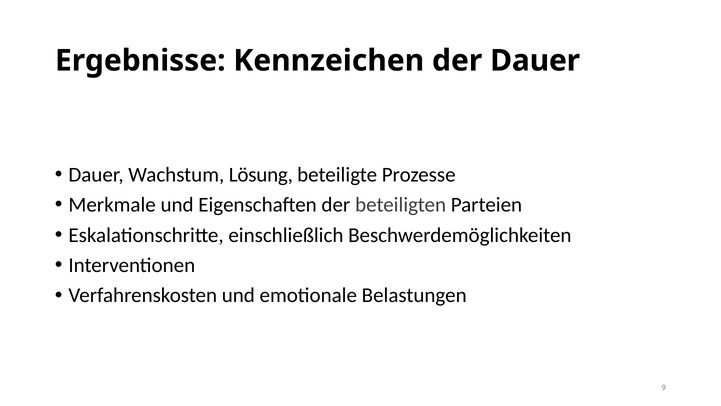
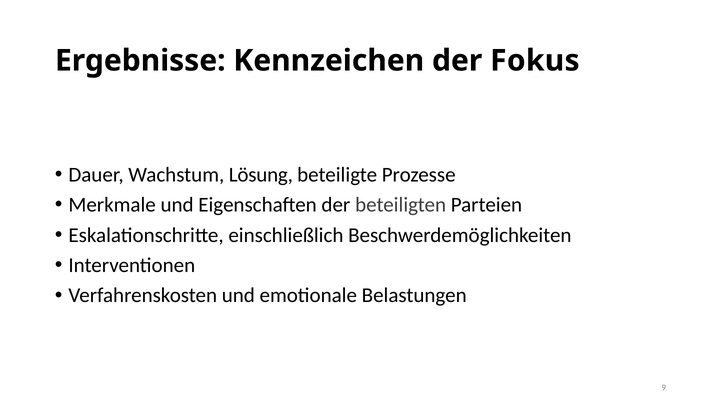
der Dauer: Dauer -> Fokus (535, 61)
